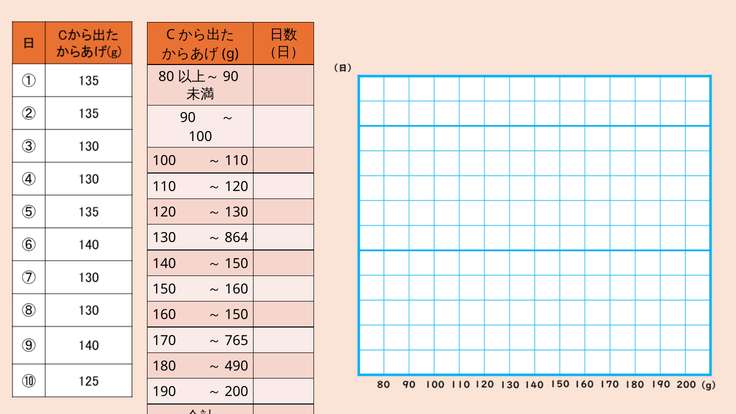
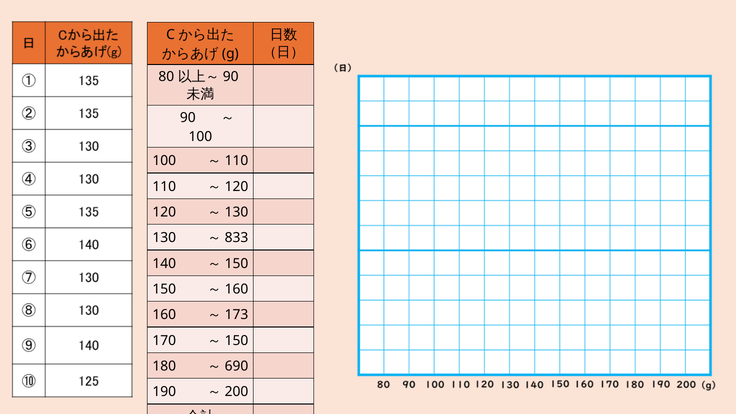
864: 864 -> 833 (237, 238)
150: 150 -> 173 (237, 315)
765: 765 -> 150 (237, 341)
490: 490 -> 690 (237, 366)
